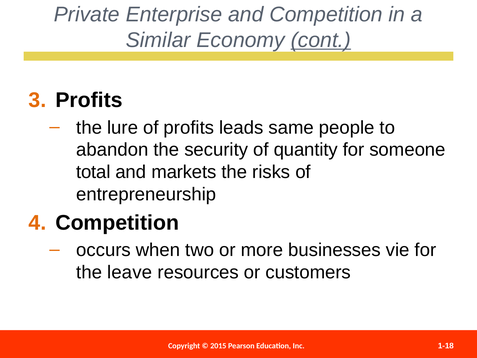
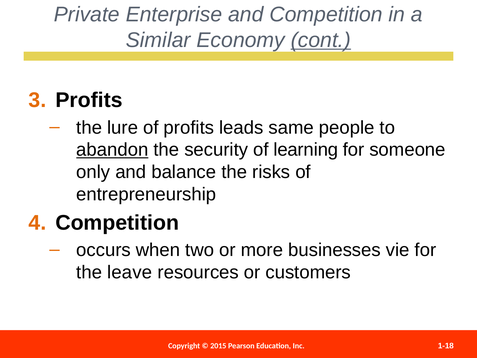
abandon underline: none -> present (112, 150)
quantity: quantity -> learning (306, 150)
total: total -> only (93, 172)
markets: markets -> balance (184, 172)
